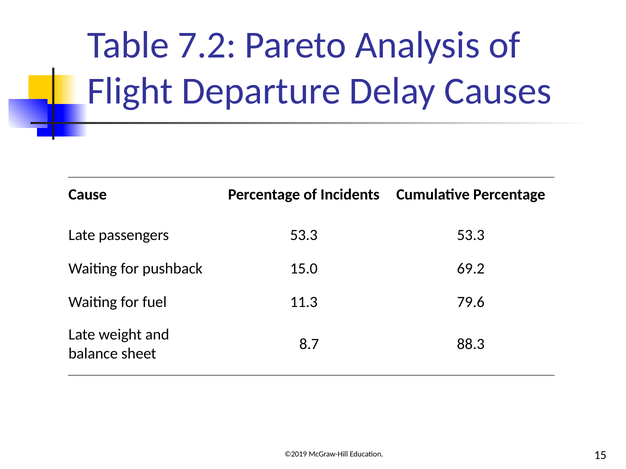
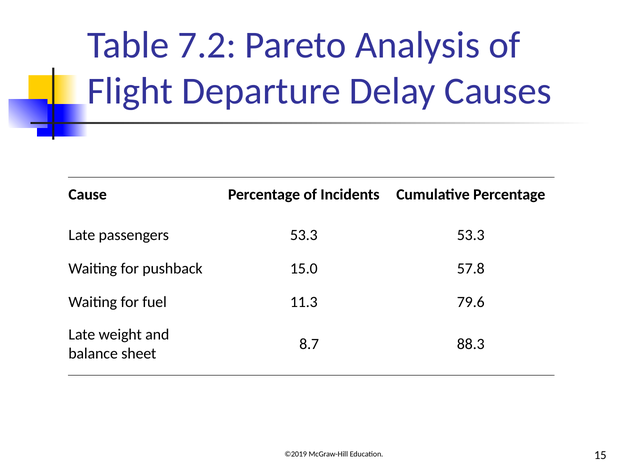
69.2: 69.2 -> 57.8 (471, 269)
